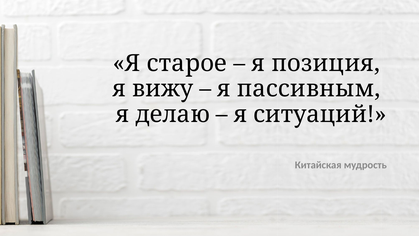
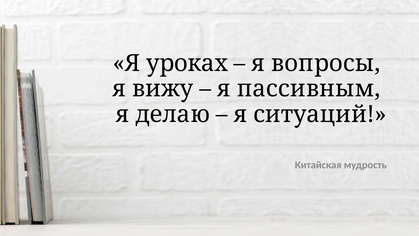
старое: старое -> уроках (187, 63)
позиция: позиция -> вопросы (326, 63)
